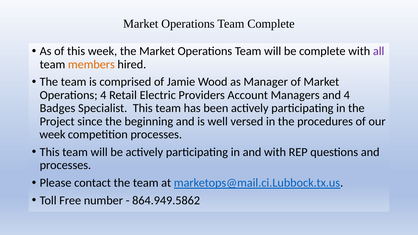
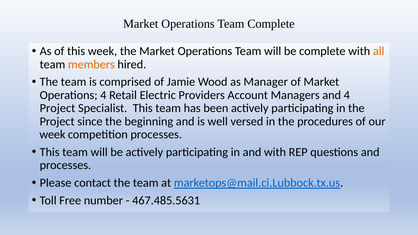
all colour: purple -> orange (379, 51)
Badges: Badges -> Project (58, 108)
864.949.5862: 864.949.5862 -> 467.485.5631 (166, 201)
